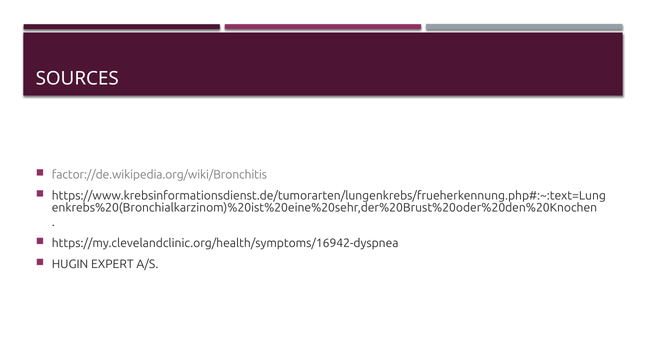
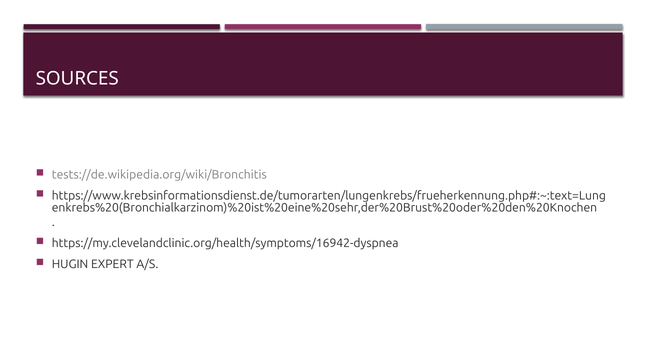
factor://de.wikipedia.org/wiki/Bronchitis: factor://de.wikipedia.org/wiki/Bronchitis -> tests://de.wikipedia.org/wiki/Bronchitis (159, 175)
